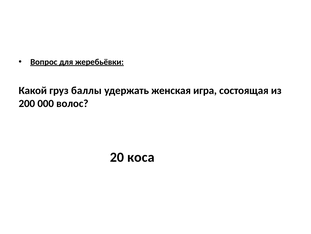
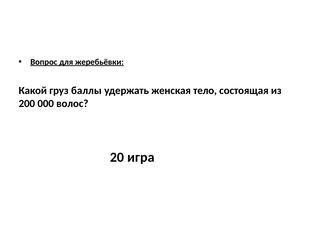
игра: игра -> тело (205, 90)
коса: коса -> игра (141, 157)
